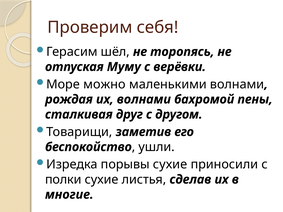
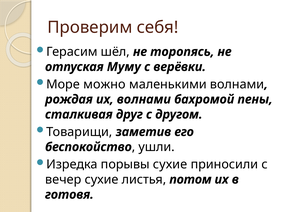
полки: полки -> вечер (63, 180)
сделав: сделав -> потом (190, 180)
многие: многие -> готовя (69, 195)
